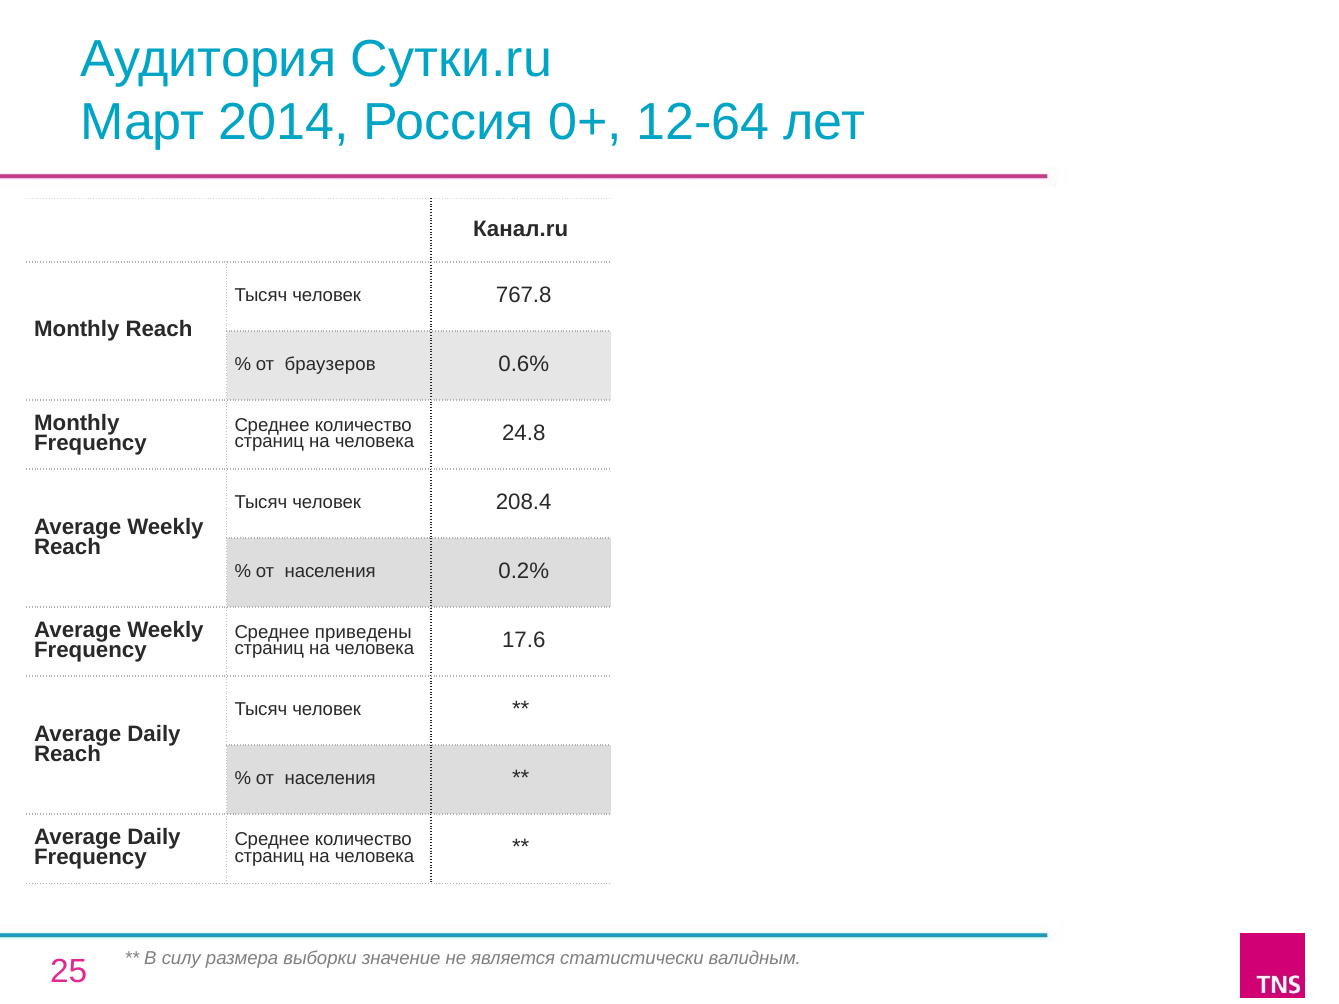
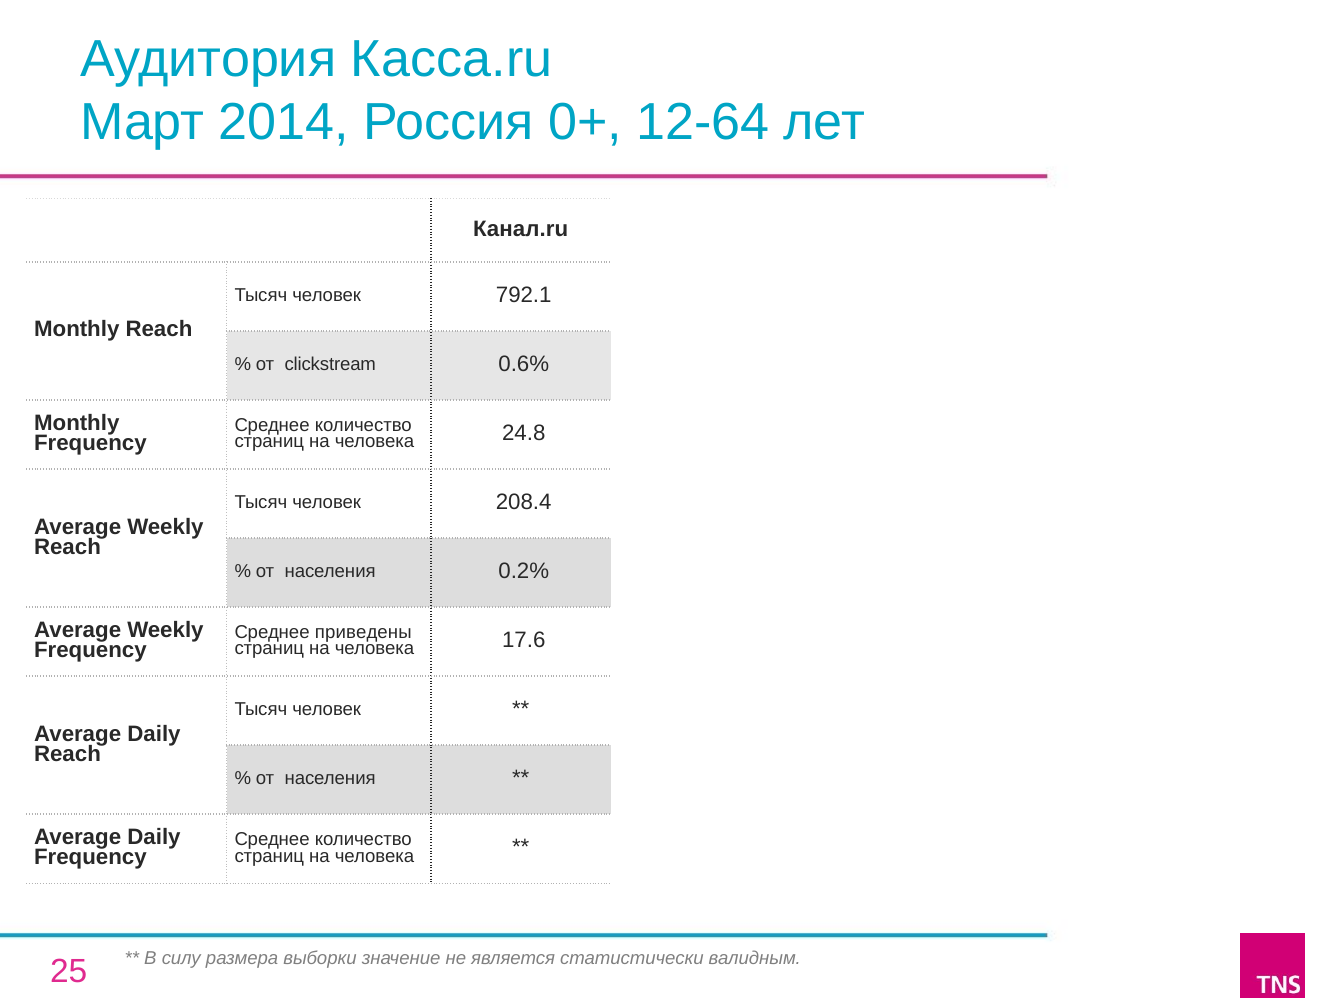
Сутки.ru: Сутки.ru -> Касса.ru (452, 59)
767.8: 767.8 -> 792.1 (524, 295)
браузеров: браузеров -> clickstream (330, 364)
